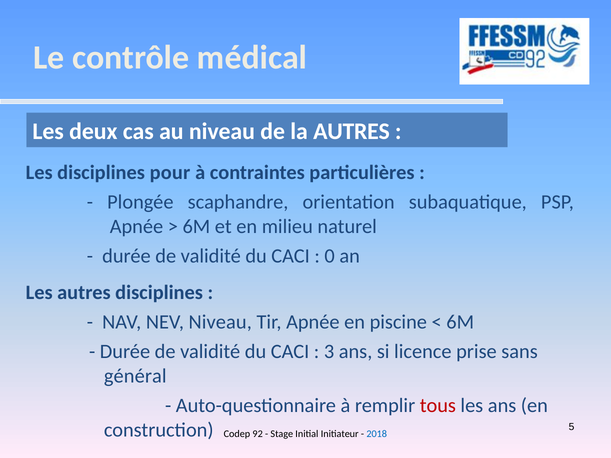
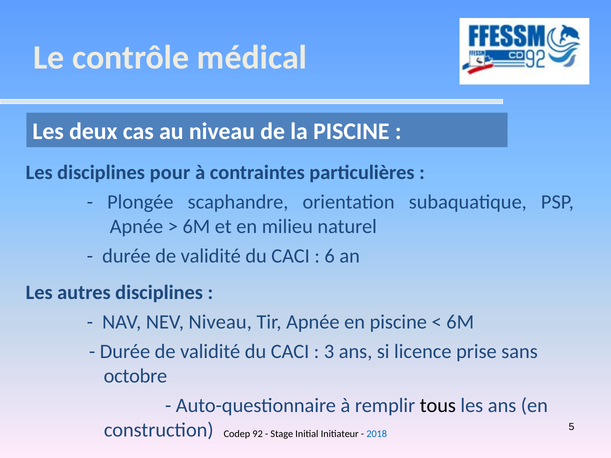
la AUTRES: AUTRES -> PISCINE (351, 132)
0: 0 -> 6 (330, 256)
général: général -> octobre (135, 376)
tous colour: red -> black (438, 406)
